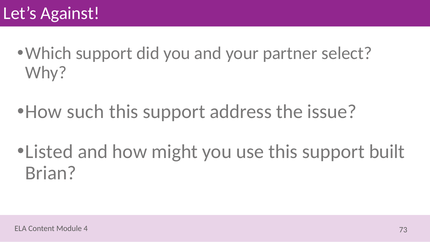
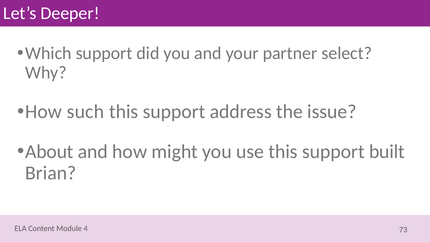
Against: Against -> Deeper (70, 13)
Listed: Listed -> About (49, 151)
